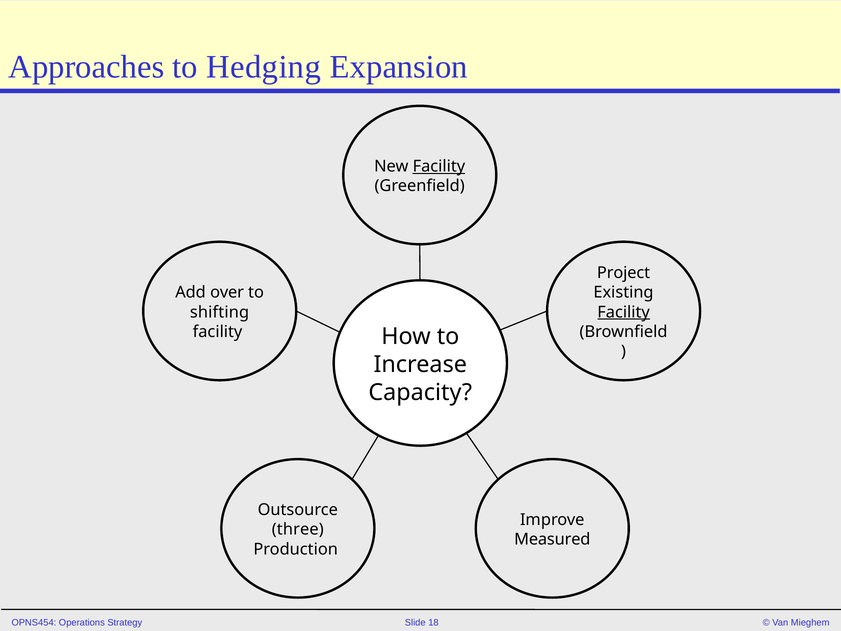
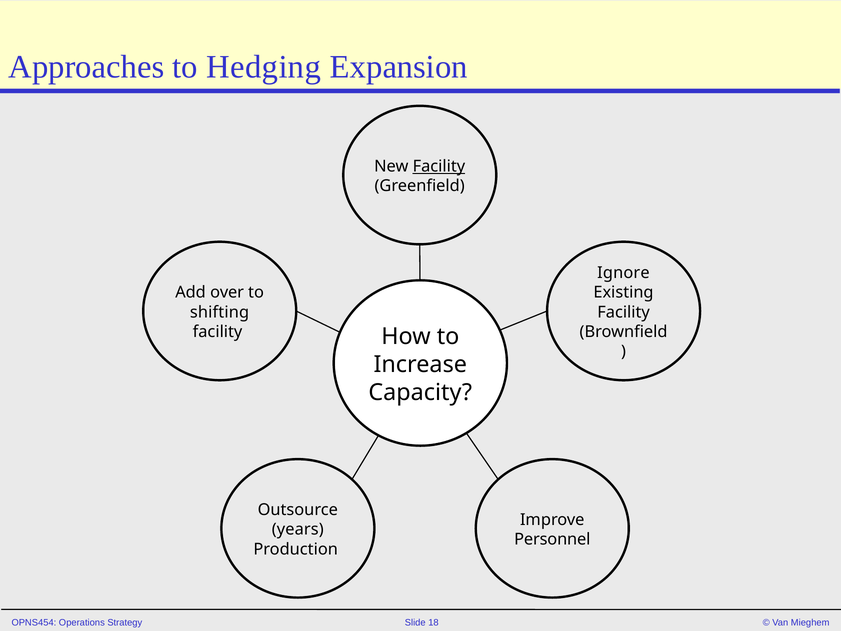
Project: Project -> Ignore (623, 273)
Facility underline: present -> none (624, 312)
three: three -> years (298, 529)
Measured: Measured -> Personnel (552, 539)
